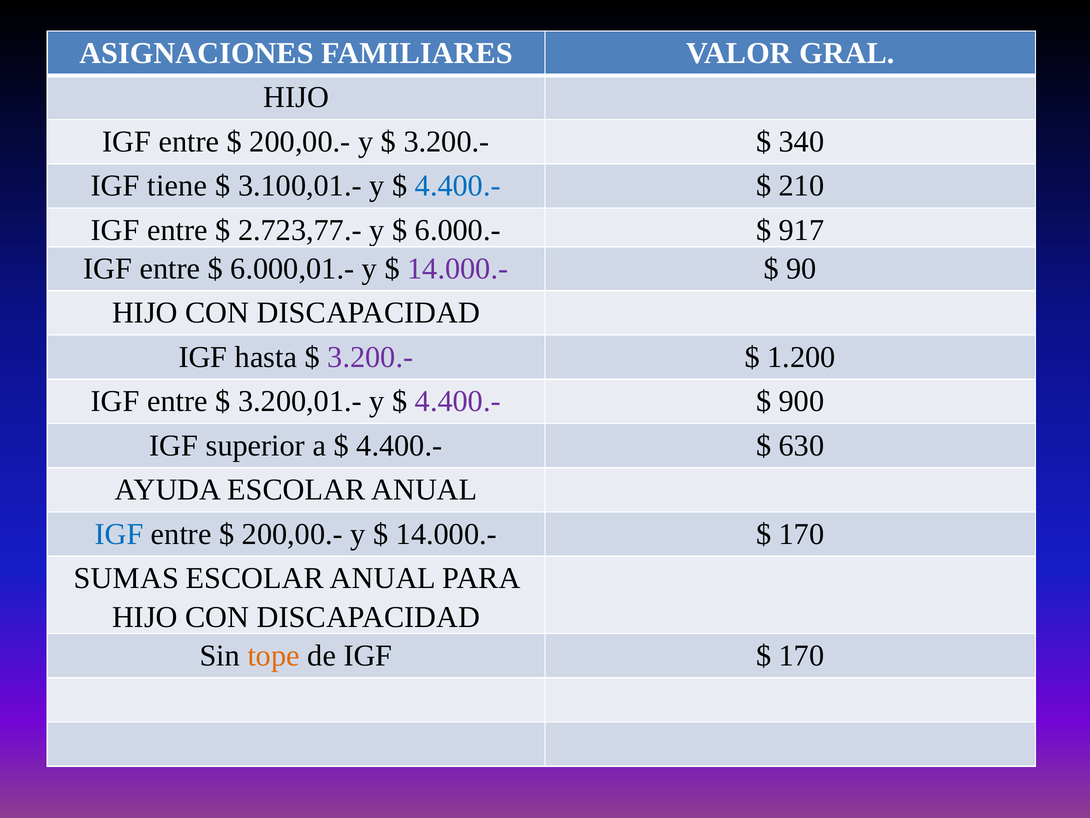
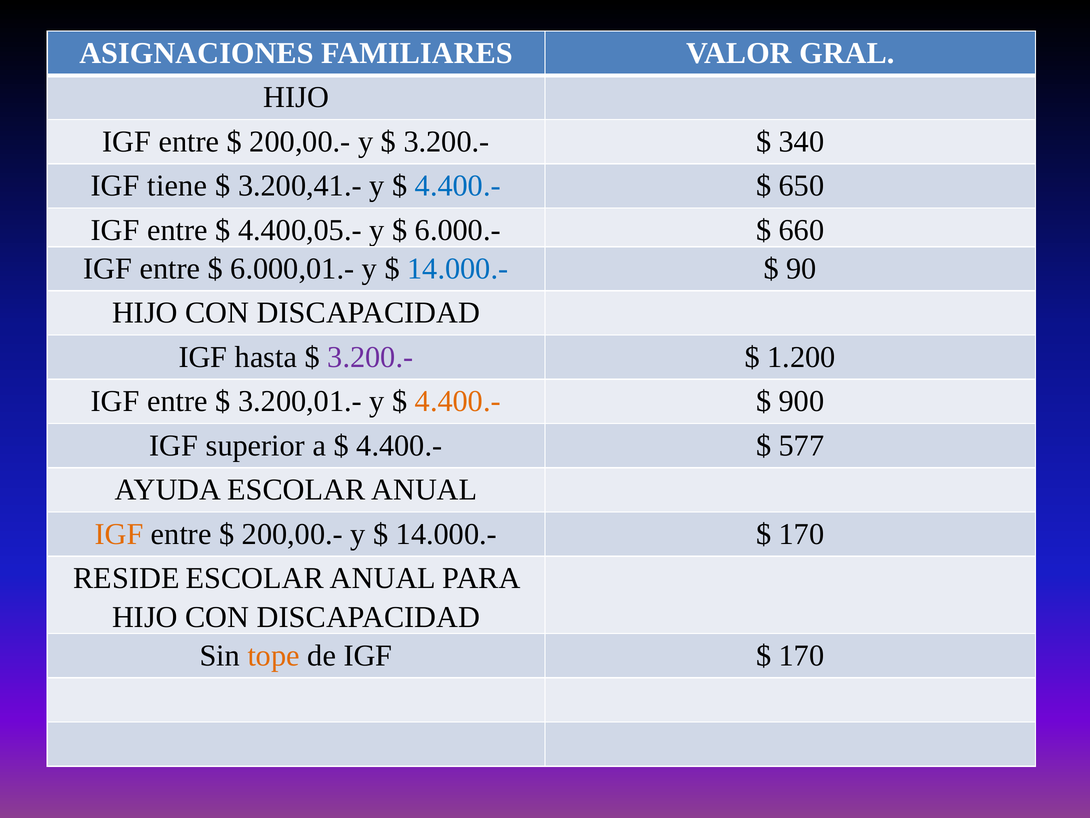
3.100,01.-: 3.100,01.- -> 3.200,41.- (300, 186)
210: 210 -> 650 (802, 186)
2.723,77.-: 2.723,77.- -> 4.400,05.- (300, 230)
917: 917 -> 660 (802, 230)
14.000.- colour: purple -> blue (458, 269)
4.400.- colour: purple -> orange (458, 401)
630: 630 -> 577 (802, 445)
IGF colour: blue -> orange (119, 534)
SUMAS: SUMAS -> RESIDE (126, 578)
